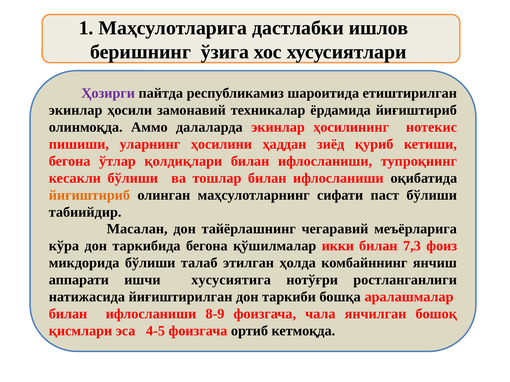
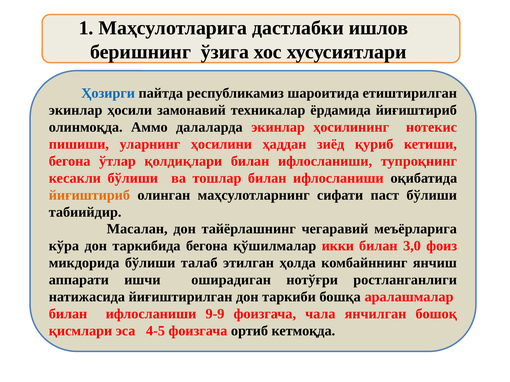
Ҳозирги colour: purple -> blue (108, 93)
7,3: 7,3 -> 3,0 (412, 246)
хусусиятига: хусусиятига -> оширадиган (231, 280)
8-9: 8-9 -> 9-9 (215, 314)
